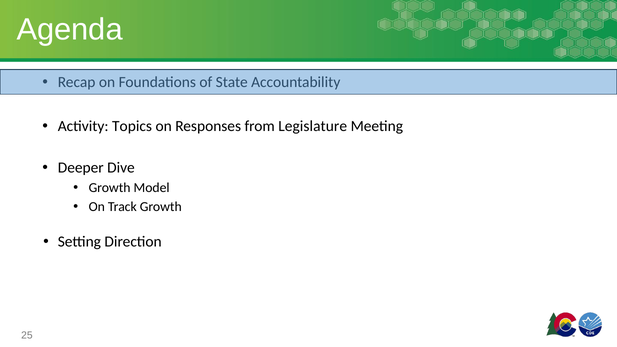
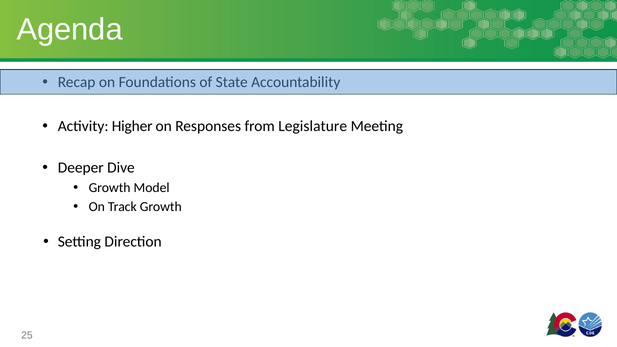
Topics: Topics -> Higher (132, 126)
